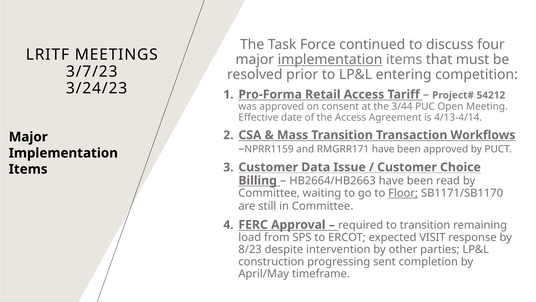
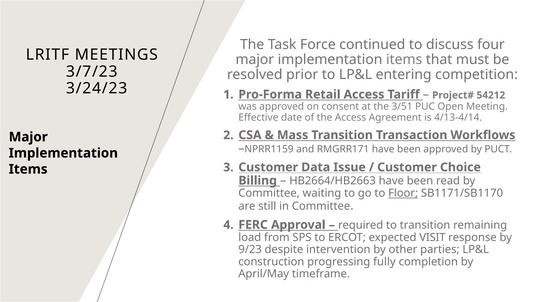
implementation underline: present -> none (330, 59)
3/44: 3/44 -> 3/51 (402, 106)
8/23: 8/23 -> 9/23 (250, 249)
sent: sent -> fully (384, 261)
